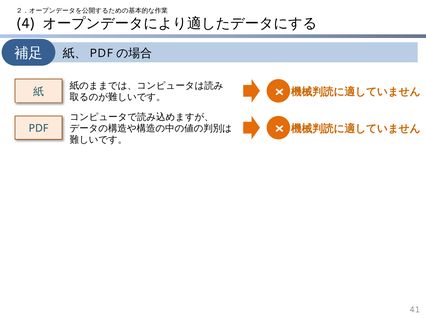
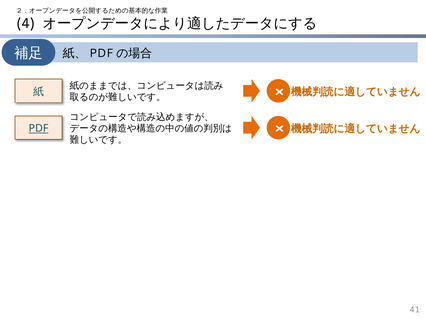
PDF underline: none -> present (39, 129)
